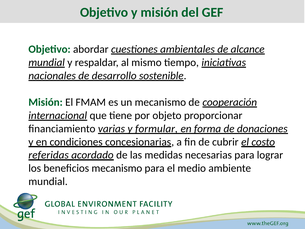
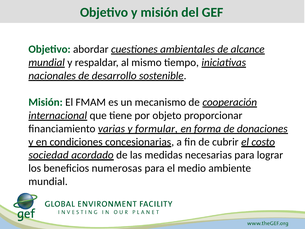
referidas: referidas -> sociedad (49, 155)
beneficios mecanismo: mecanismo -> numerosas (117, 168)
